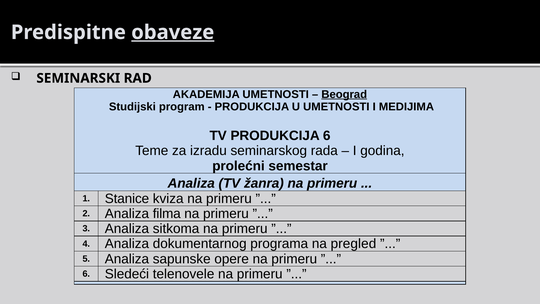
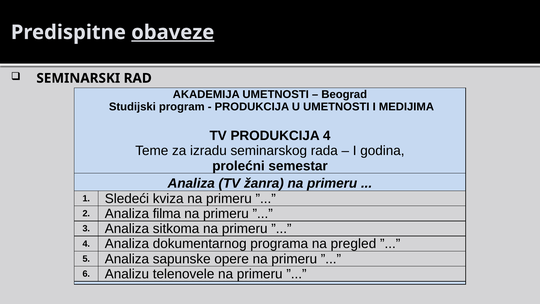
Beograd underline: present -> none (344, 94)
PRODUKCIJA 6: 6 -> 4 (327, 136)
Stanice: Stanice -> Sledeći (127, 198)
Sledeći: Sledeći -> Analizu (127, 274)
